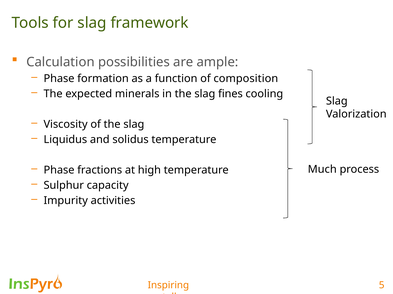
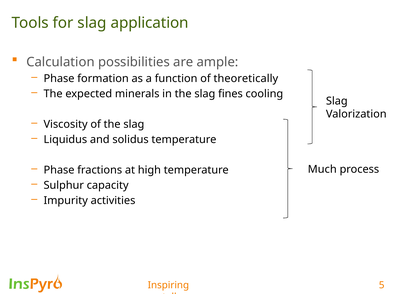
framework: framework -> application (150, 23)
composition: composition -> theoretically (246, 79)
